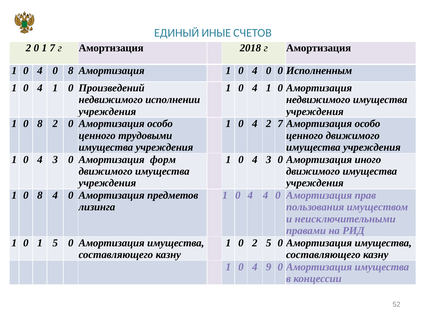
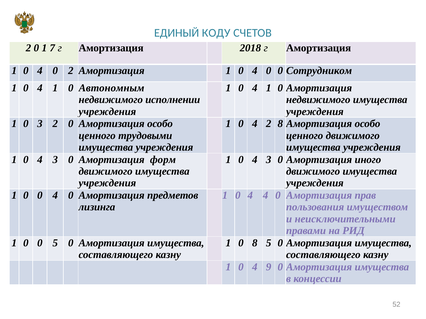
ИНЫЕ: ИНЫЕ -> КОДУ (216, 33)
4 0 8: 8 -> 2 (71, 71)
Исполненным: Исполненным -> Сотрудником (319, 71)
Произведений: Произведений -> Автономным (112, 88)
8: 8 -> 3 (40, 124)
2 7: 7 -> 8 (280, 124)
8: 8 -> 0 (40, 196)
1: 1 -> 0 (40, 243)
0 2: 2 -> 8 (255, 243)
